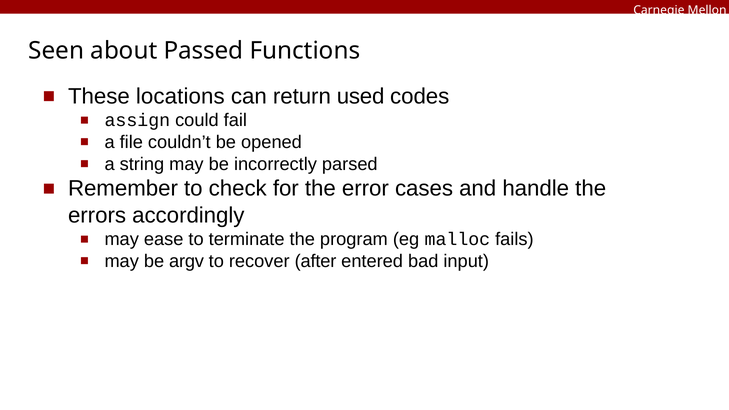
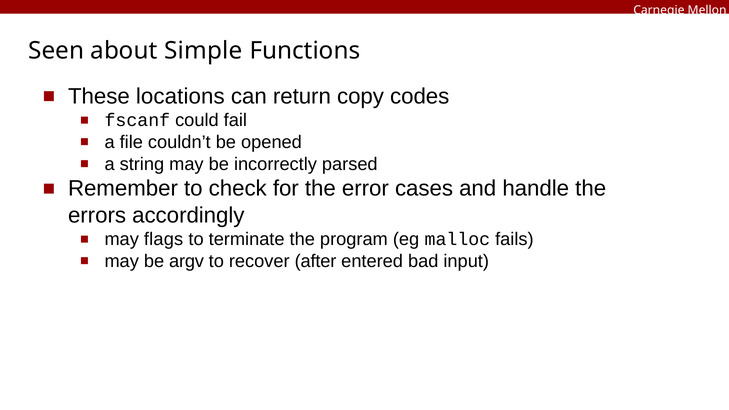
Passed: Passed -> Simple (203, 51)
used: used -> copy (360, 96)
assign: assign -> fscanf (137, 120)
ease: ease -> flags (164, 239)
